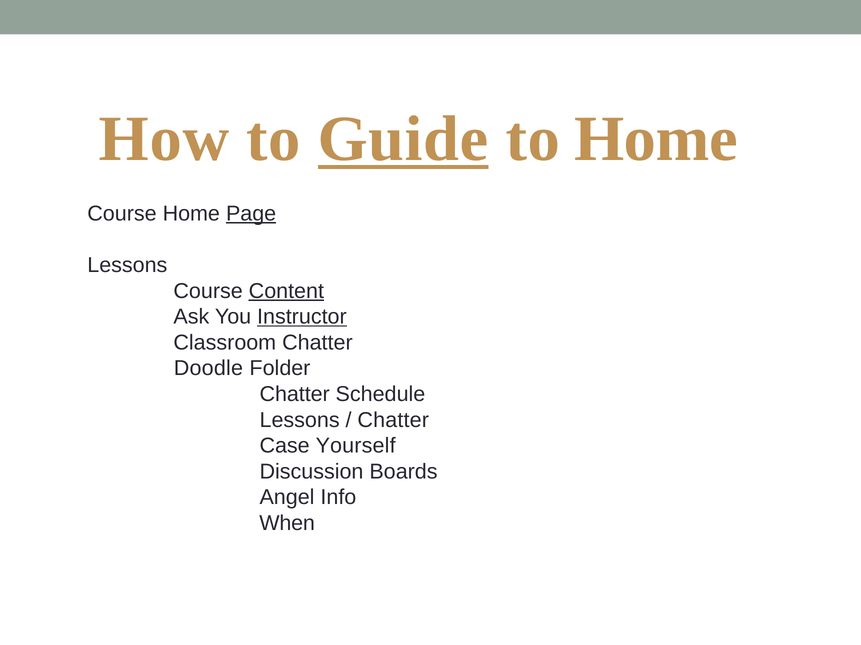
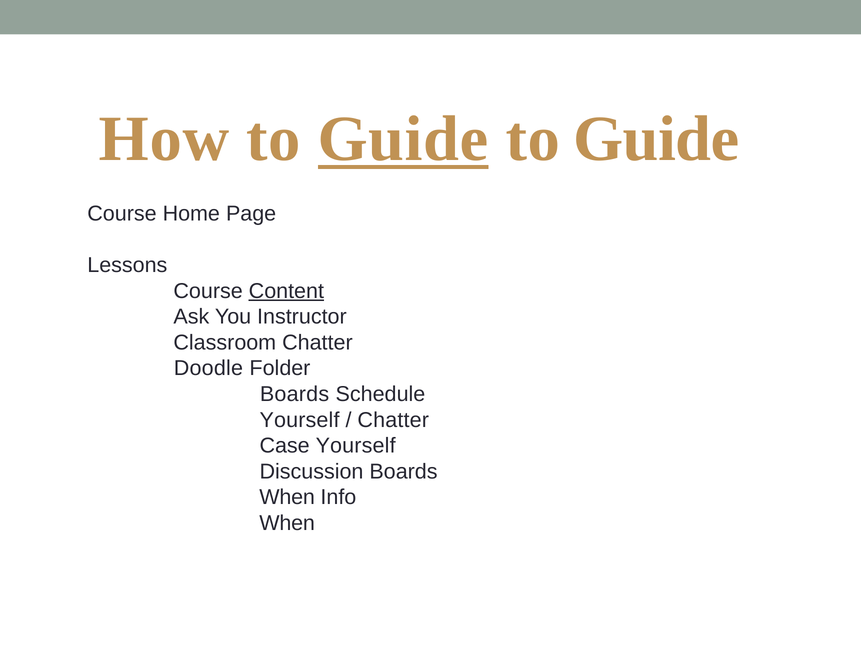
Home: Home -> Guide (656, 139)
Page underline: present -> none (251, 214)
Instructor underline: present -> none (302, 317)
Chatter: Chatter -> Boards (295, 395)
Lessons: Lessons -> Yourself (300, 420)
Angel: Angel -> When (287, 498)
